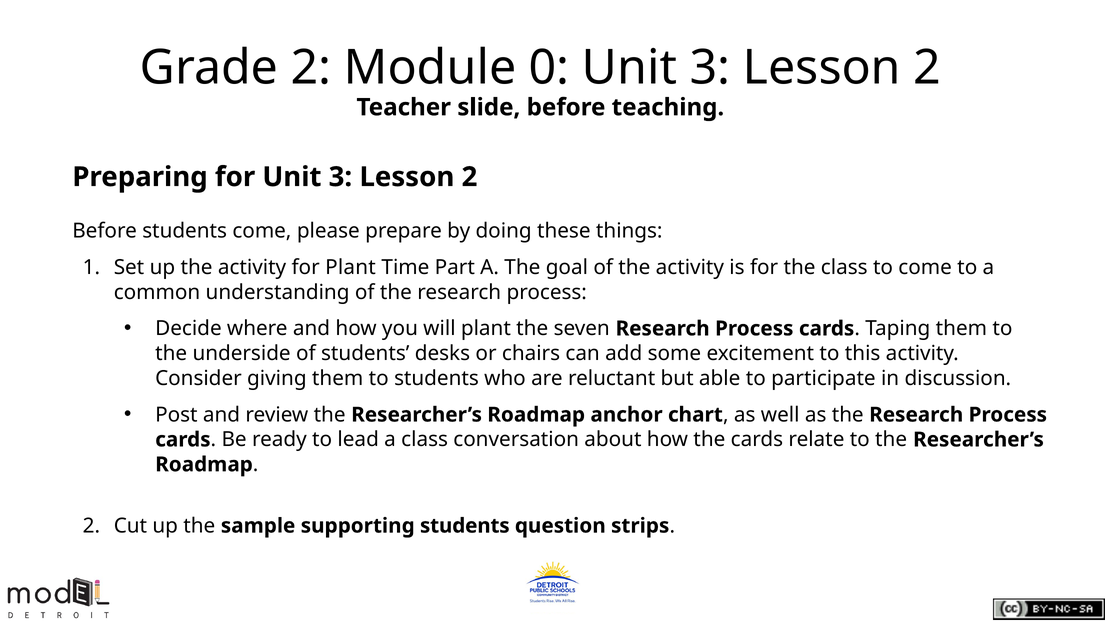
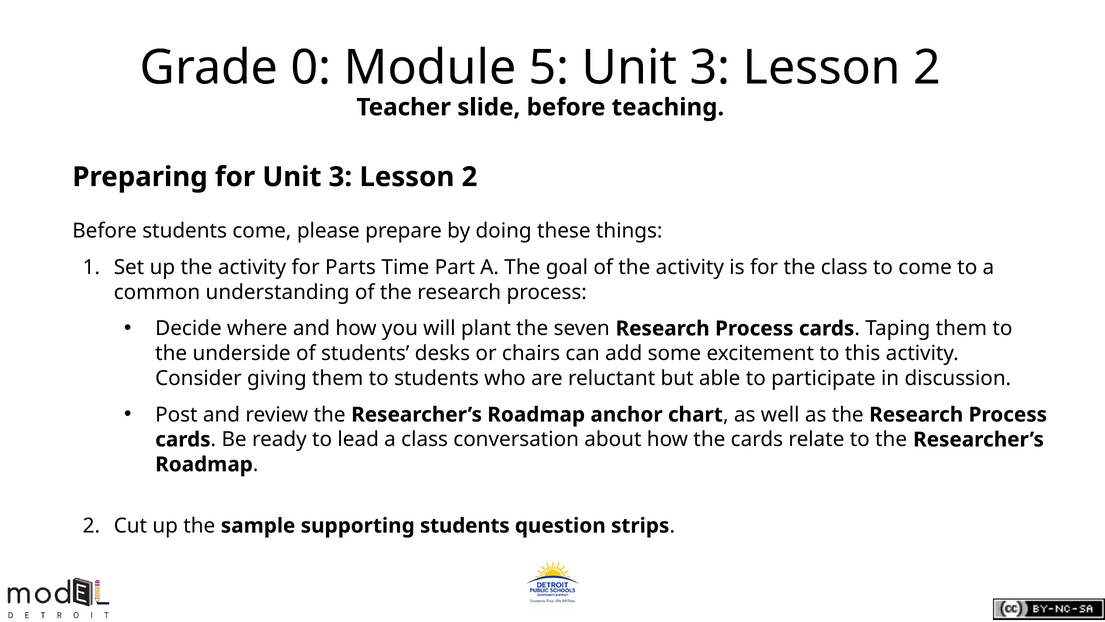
Grade 2: 2 -> 0 (311, 68)
0: 0 -> 5 (549, 68)
for Plant: Plant -> Parts (351, 267)
